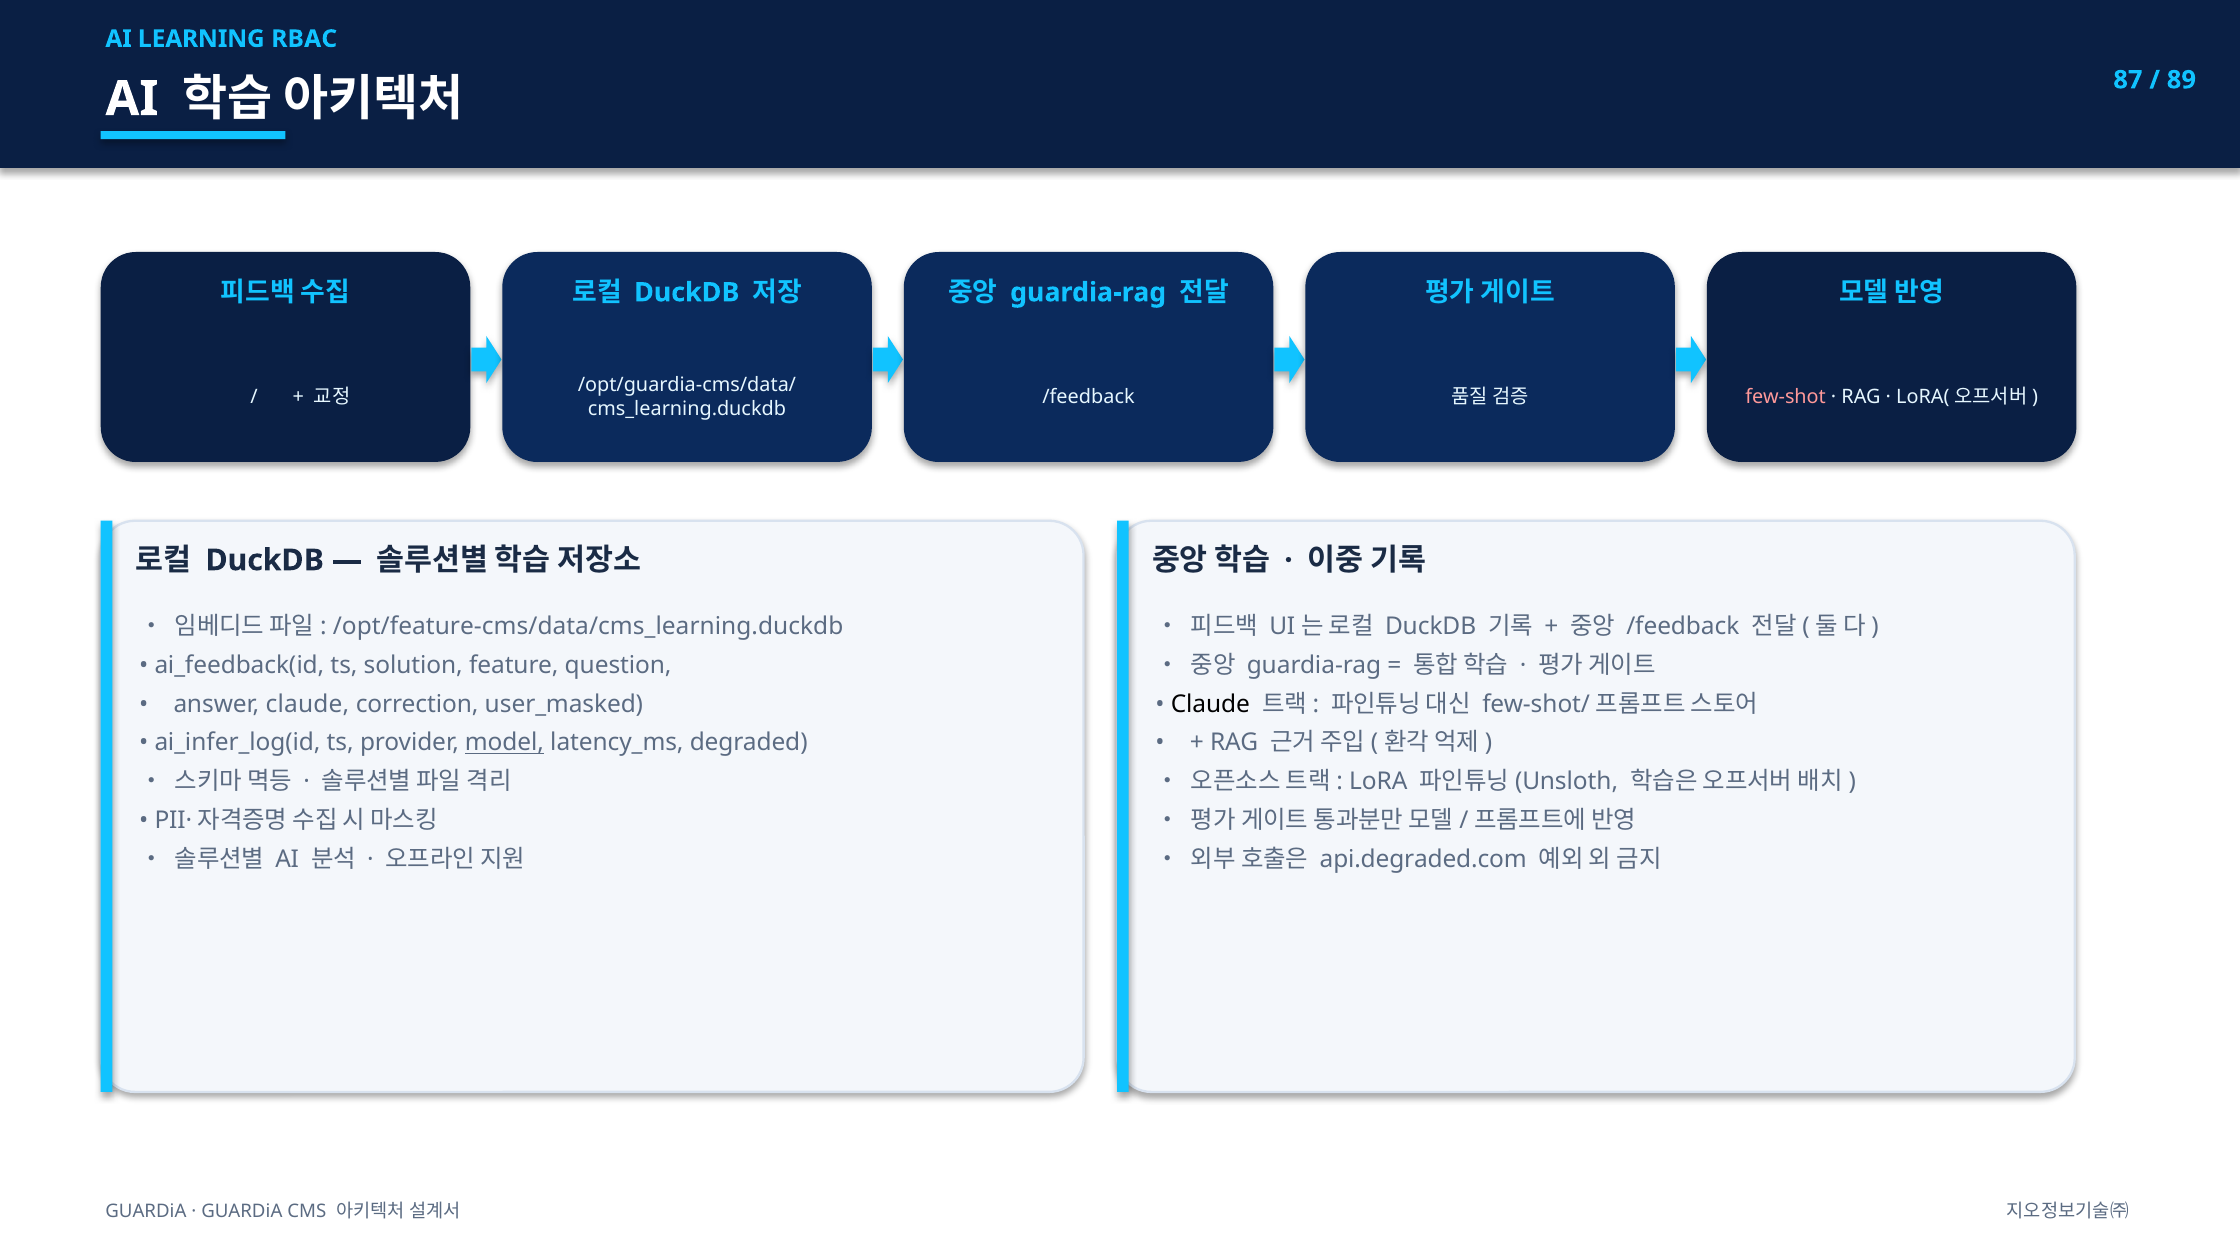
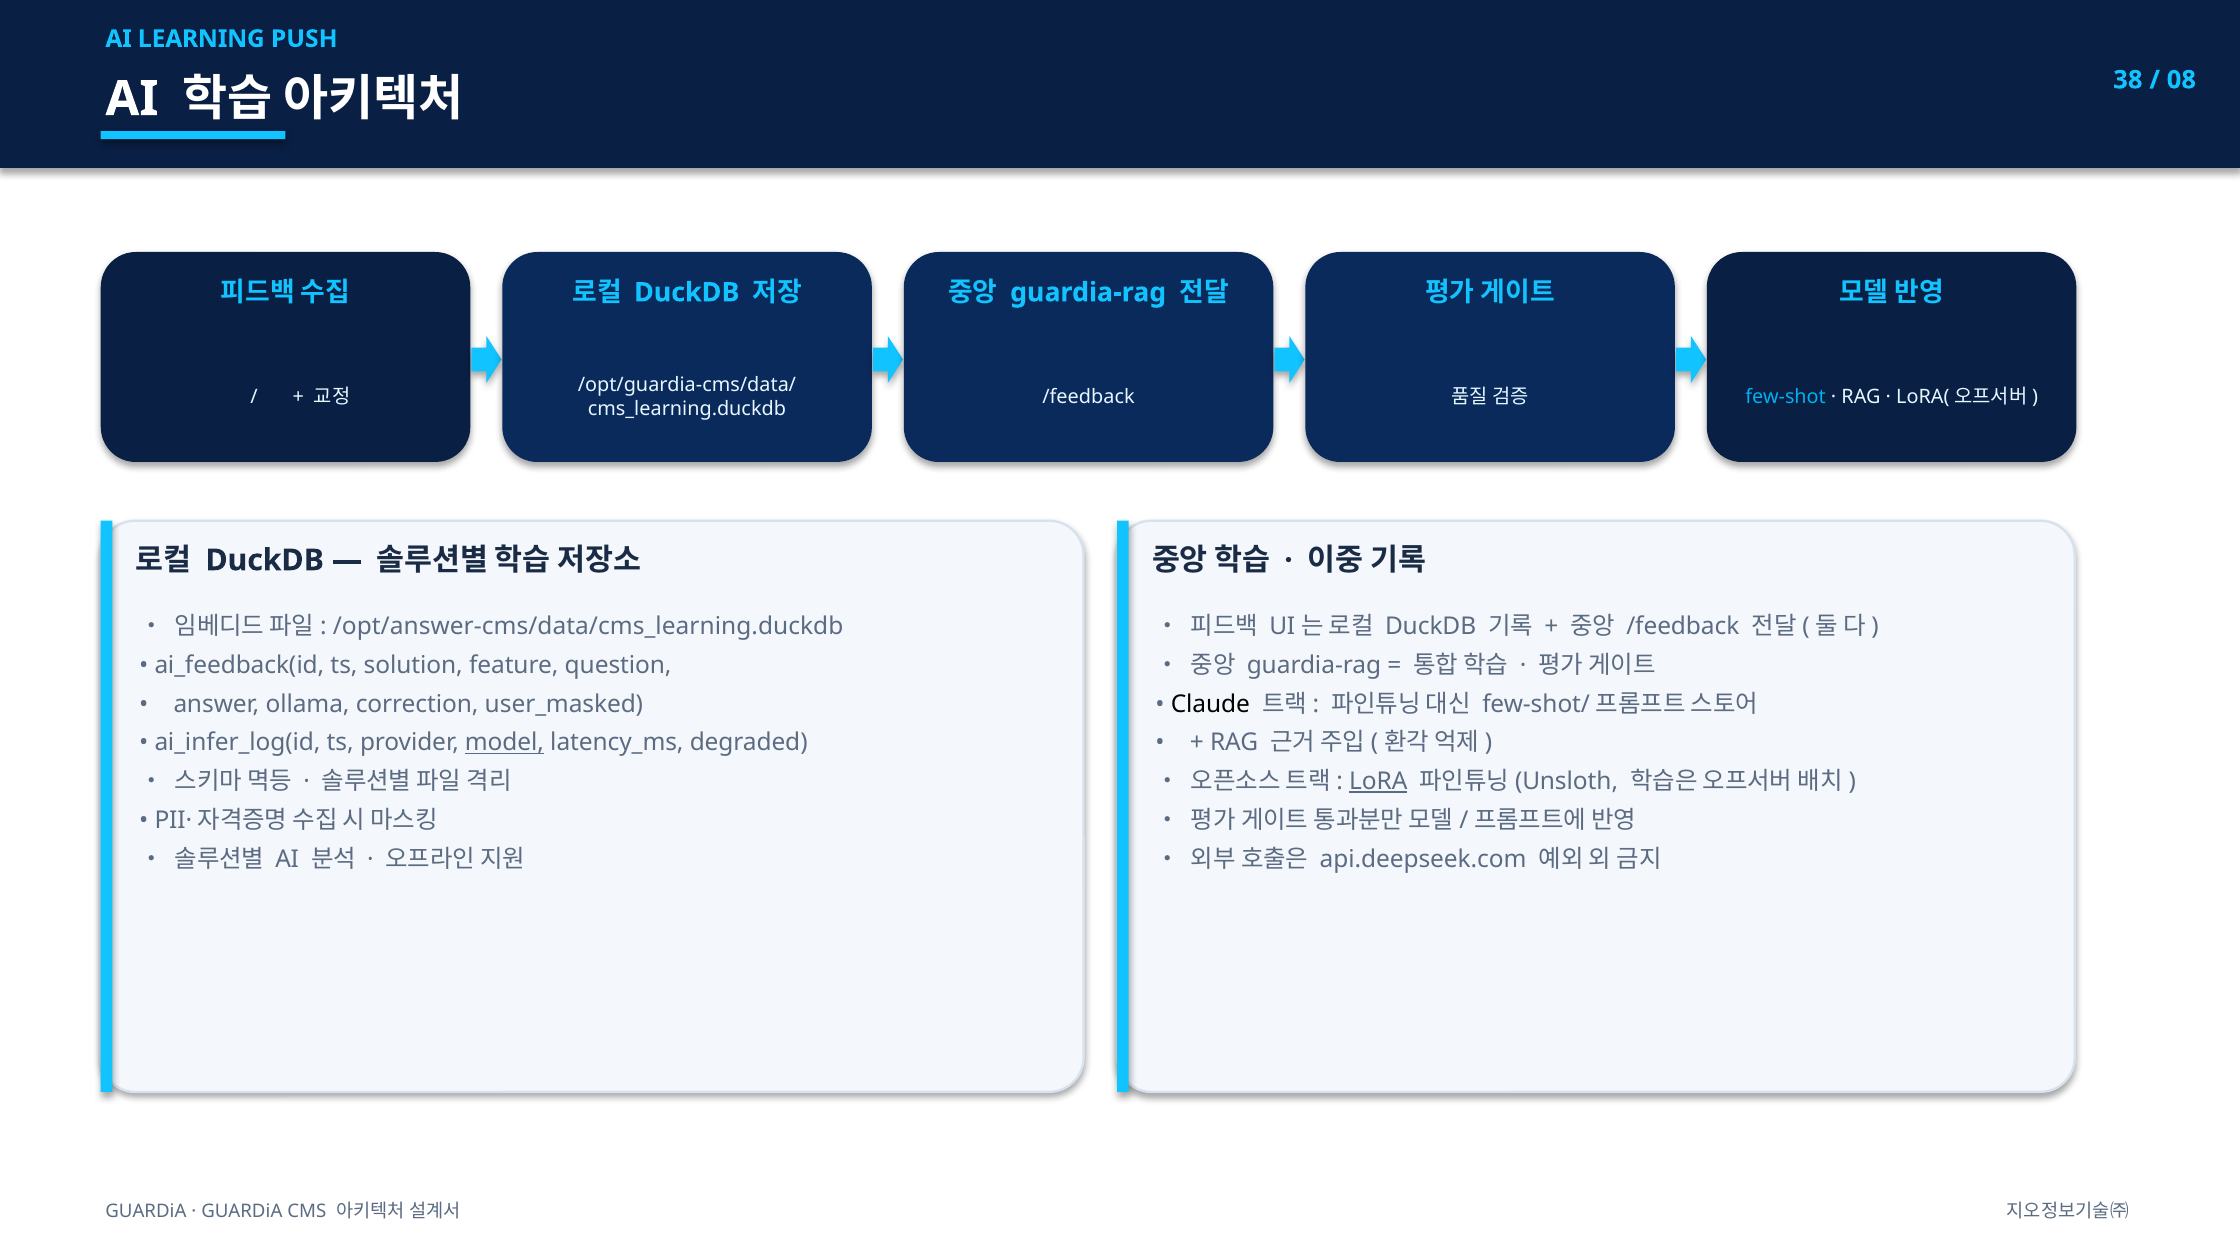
RBAC: RBAC -> PUSH (304, 39)
87: 87 -> 38 (2128, 80)
89: 89 -> 08 (2181, 80)
few-shot colour: pink -> light blue (1786, 397)
/opt/feature-cms/data/cms_learning.duckdb: /opt/feature-cms/data/cms_learning.duckdb -> /opt/answer-cms/data/cms_learning.duckdb (588, 627)
answer claude: claude -> ollama (308, 704)
LoRA underline: none -> present (1378, 782)
api.degraded.com: api.degraded.com -> api.deepseek.com (1423, 859)
